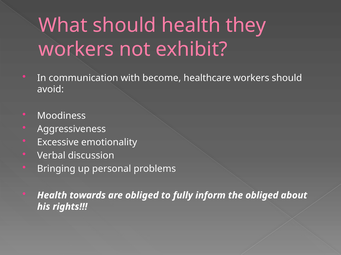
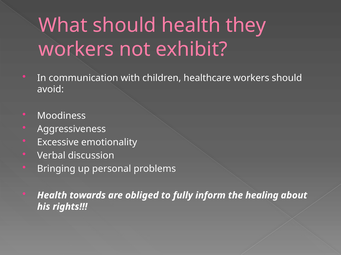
become: become -> children (162, 78)
the obliged: obliged -> healing (262, 196)
